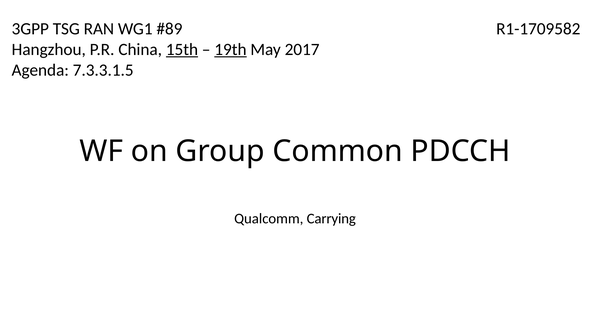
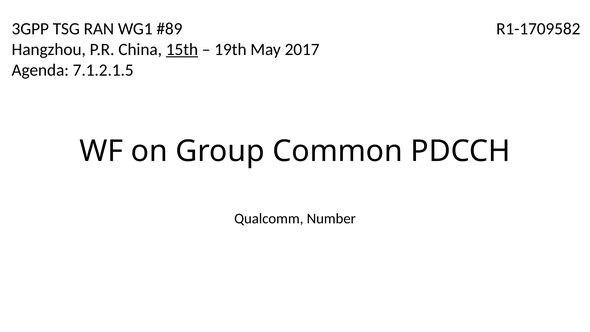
19th underline: present -> none (230, 50)
7.3.3.1.5: 7.3.3.1.5 -> 7.1.2.1.5 (103, 70)
Carrying: Carrying -> Number (331, 218)
